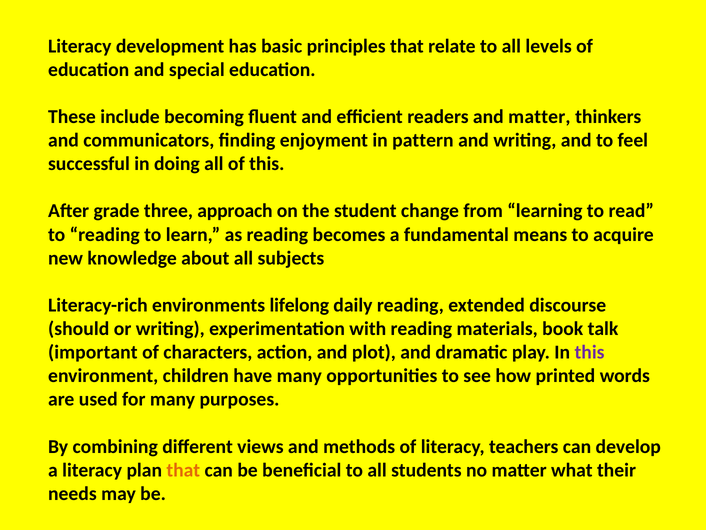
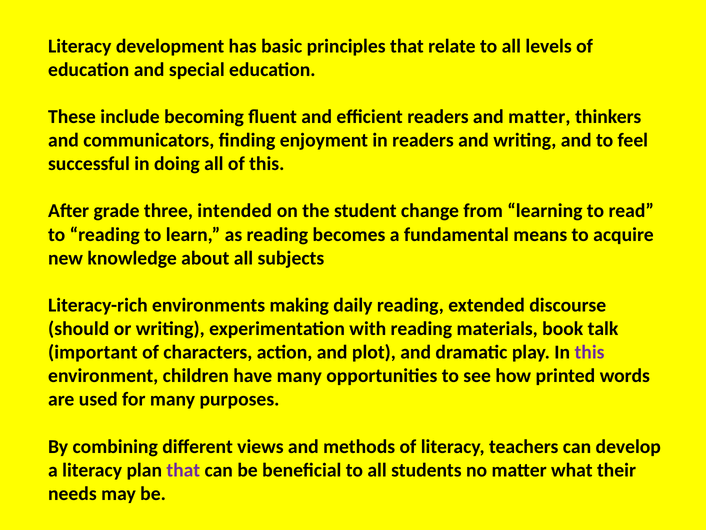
in pattern: pattern -> readers (423, 140)
approach: approach -> intended (235, 211)
lifelong: lifelong -> making (299, 305)
that colour: orange -> purple (183, 470)
